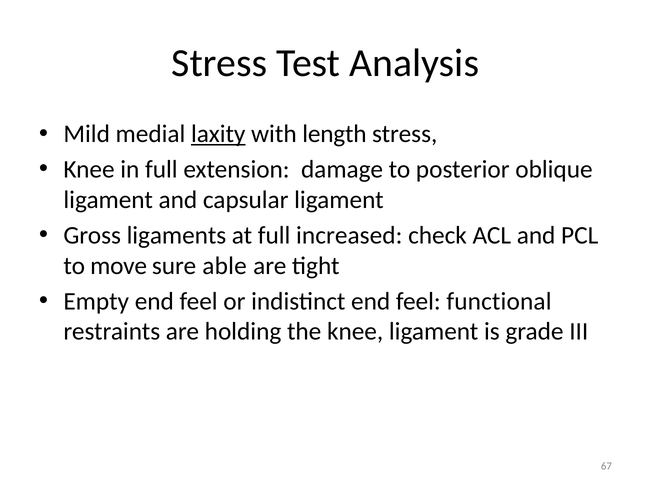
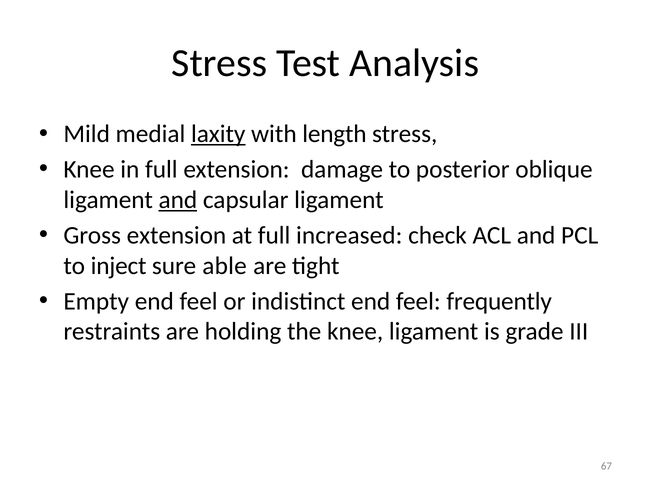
and underline: none -> present (178, 200)
Gross ligaments: ligaments -> extension (176, 235)
move: move -> inject (119, 266)
functional: functional -> frequently (499, 301)
